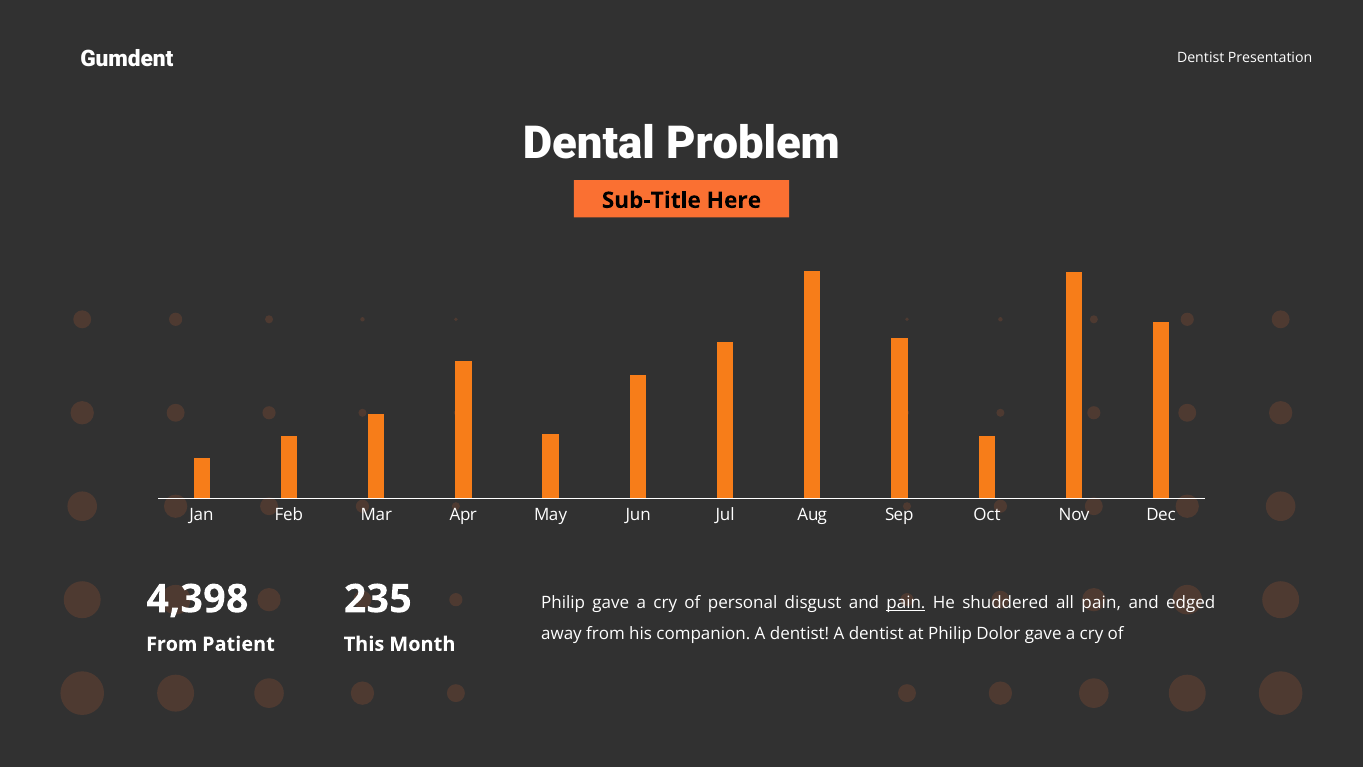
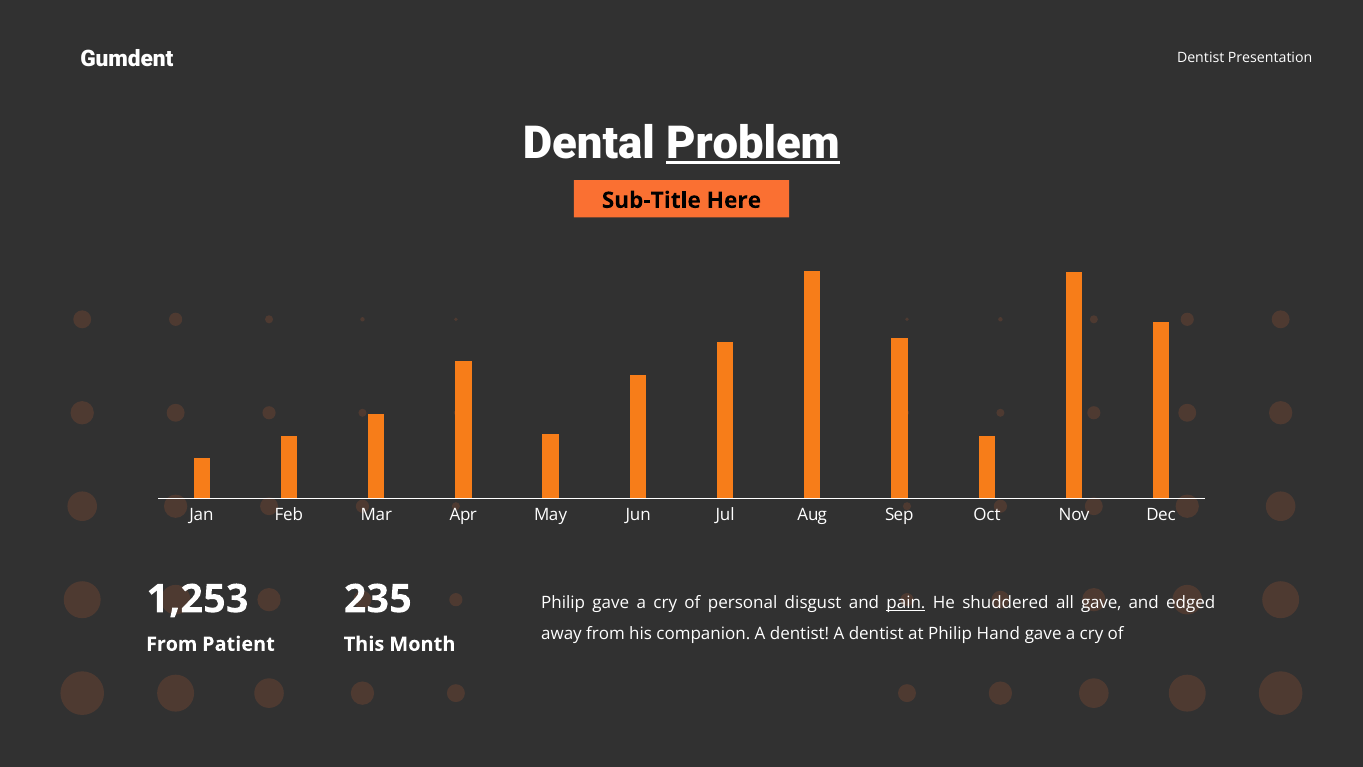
Problem underline: none -> present (753, 143)
4,398: 4,398 -> 1,253 (197, 599)
all pain: pain -> gave (1101, 603)
Dolor: Dolor -> Hand (998, 633)
